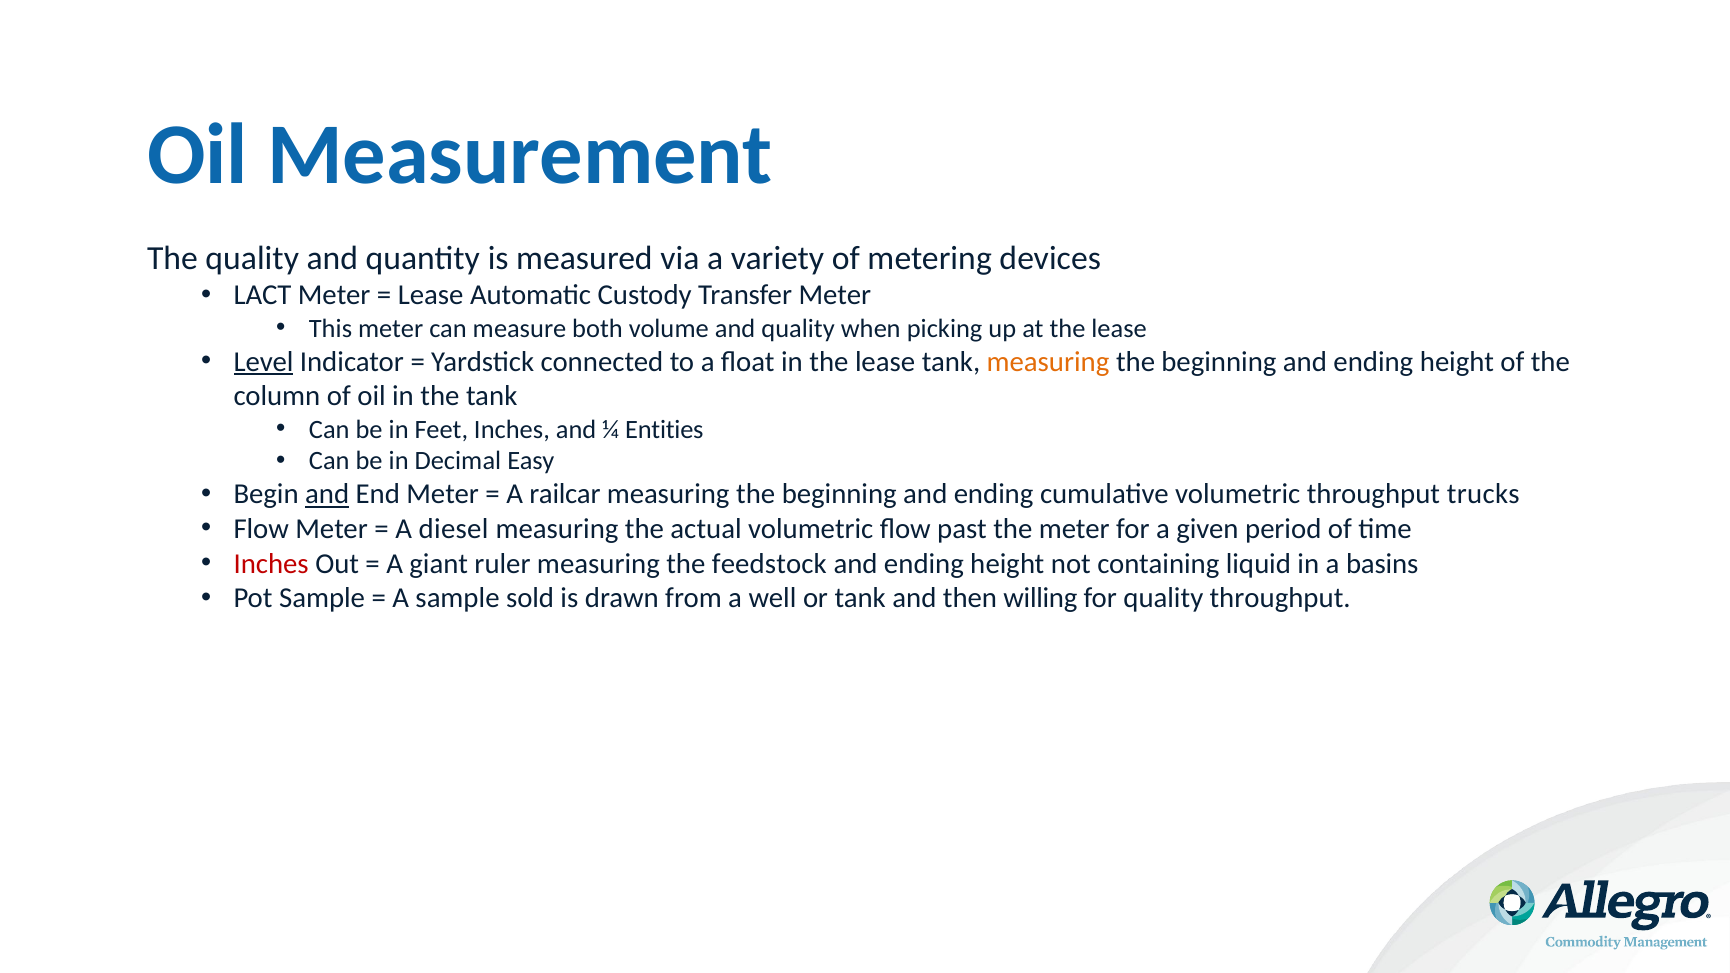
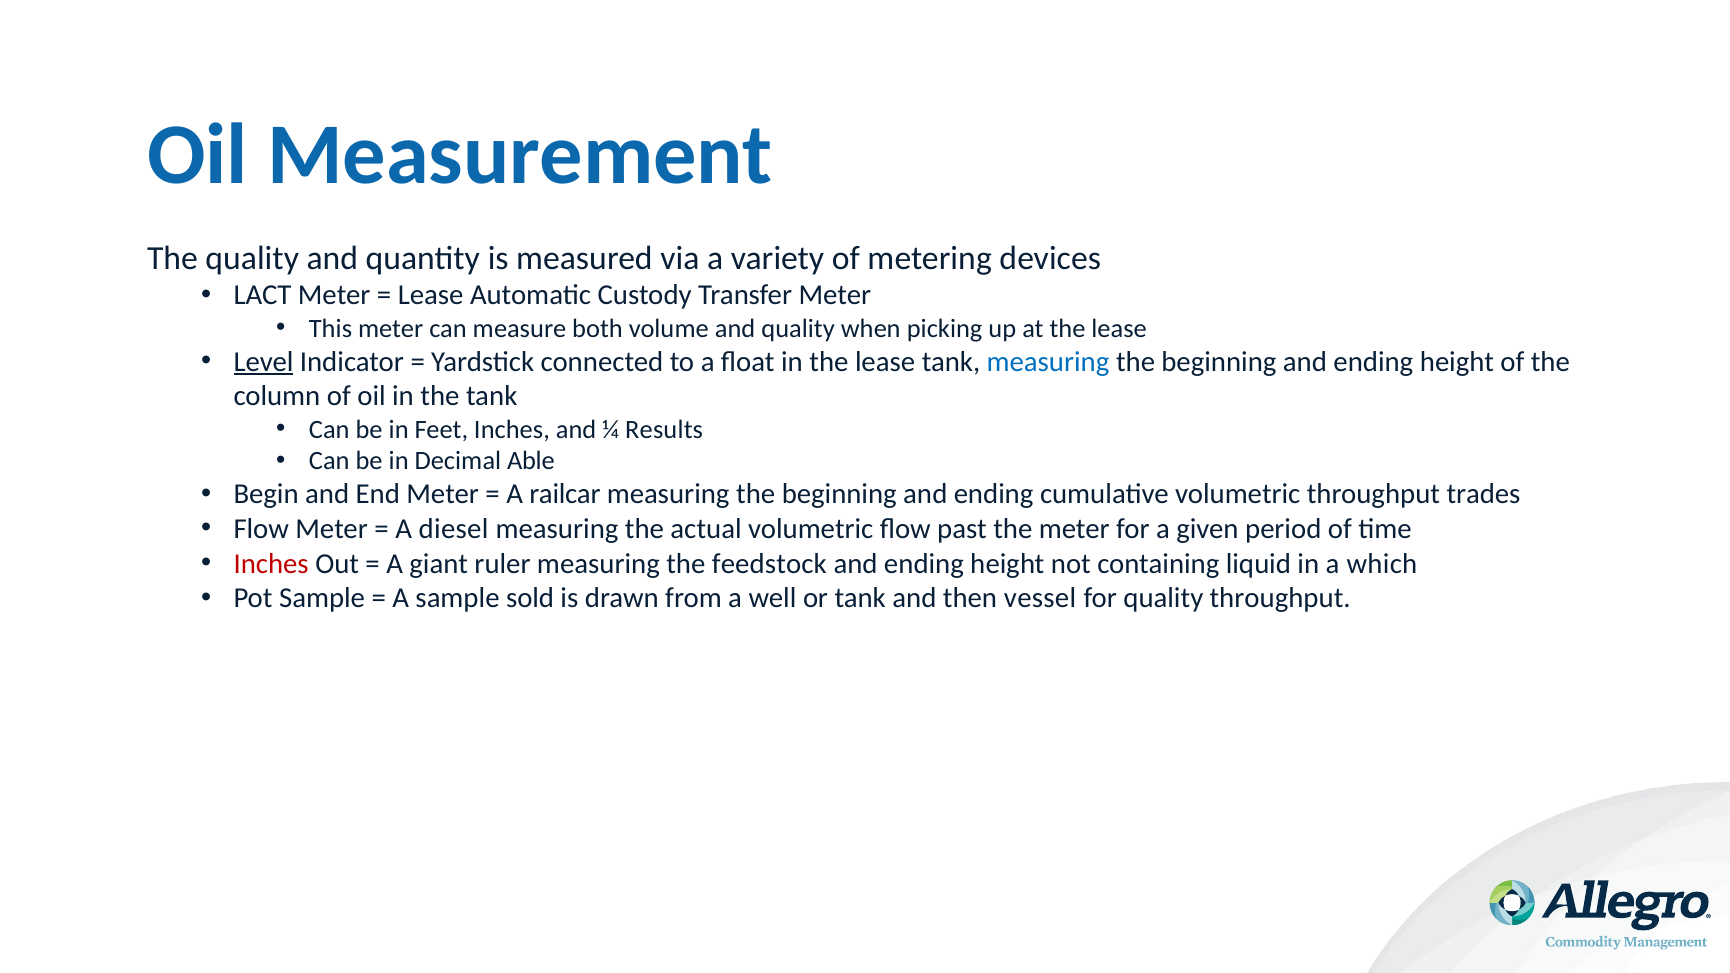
measuring colour: orange -> blue (1048, 362)
Entities: Entities -> Results (664, 429)
Easy: Easy -> Able (531, 461)
and underline: present -> none (327, 494)
trucks: trucks -> trades (1483, 494)
basins: basins -> which (1382, 564)
willing: willing -> vessel (1040, 598)
